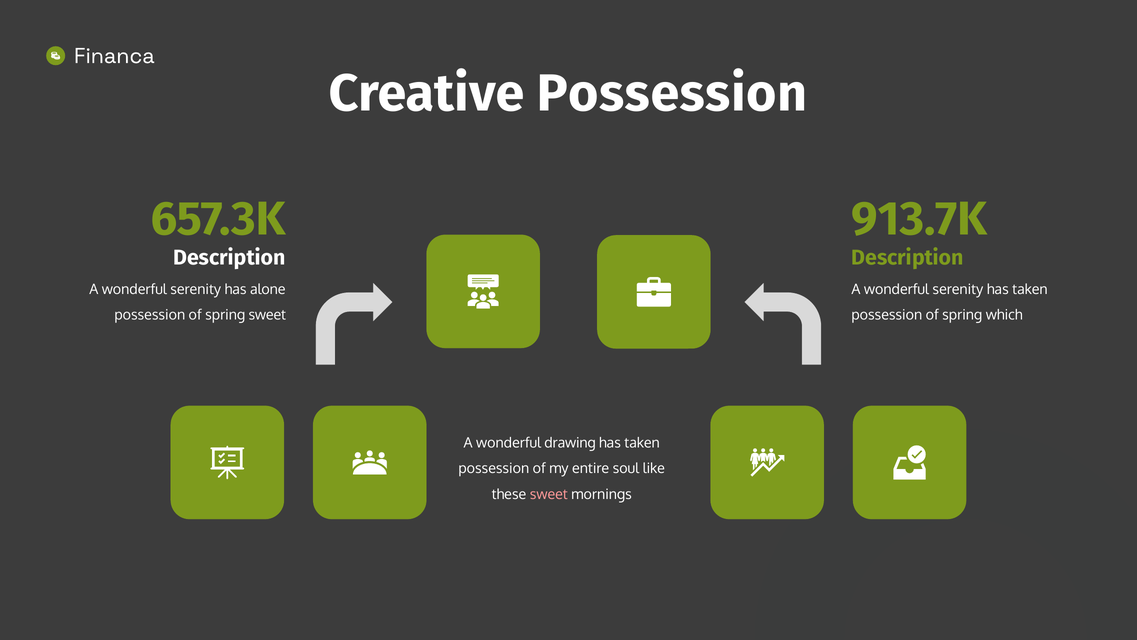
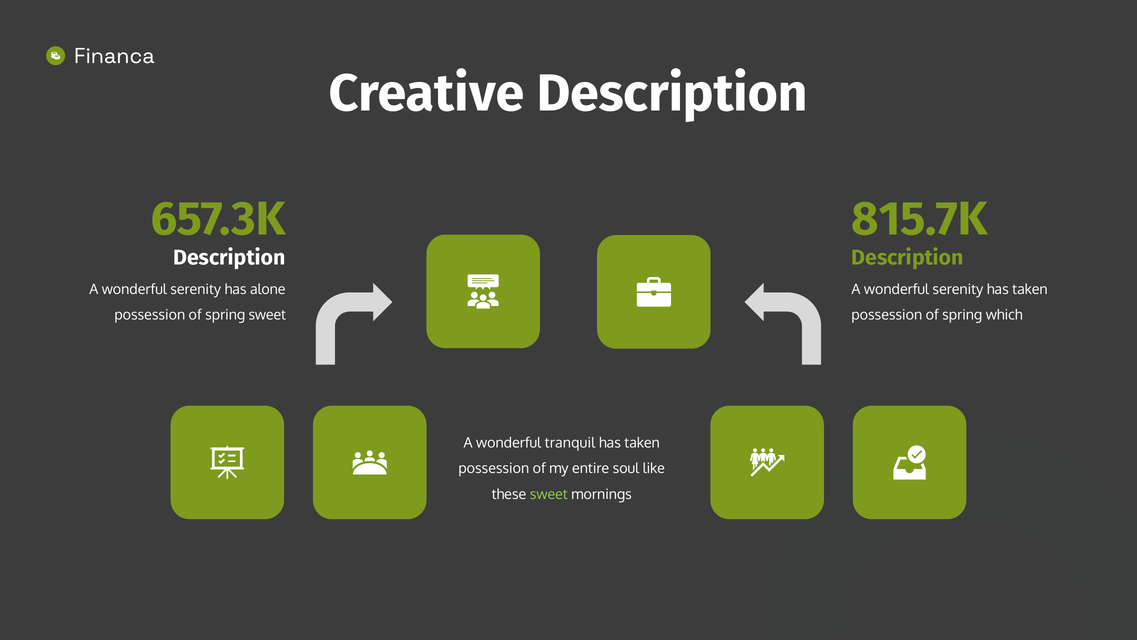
Creative Possession: Possession -> Description (672, 94)
913.7K: 913.7K -> 815.7K (920, 219)
drawing: drawing -> tranquil (570, 443)
sweet colour: pink -> light green (549, 494)
